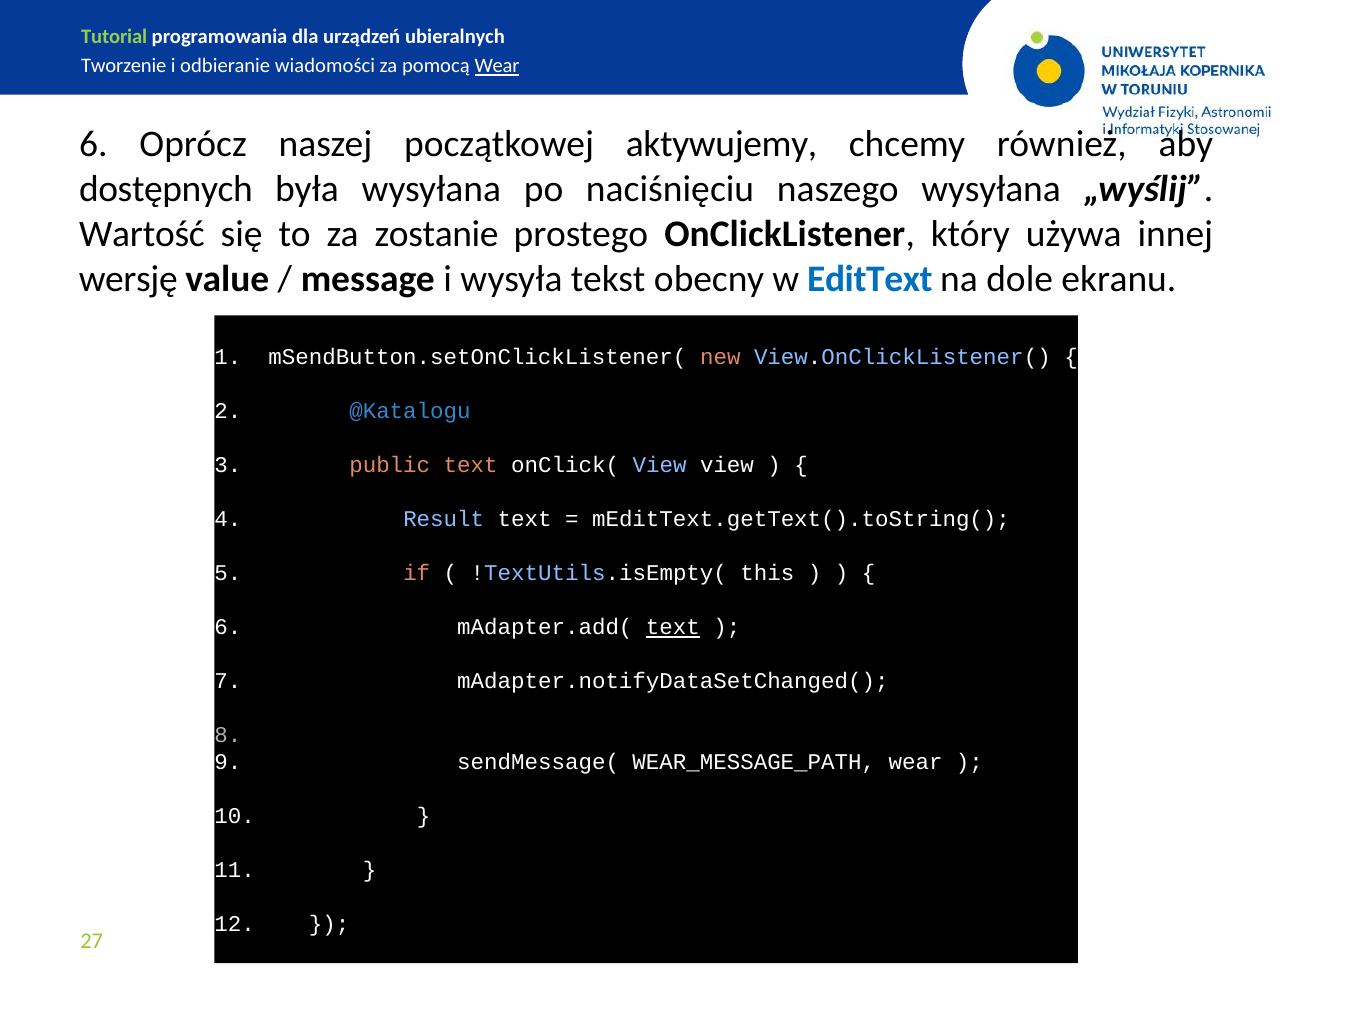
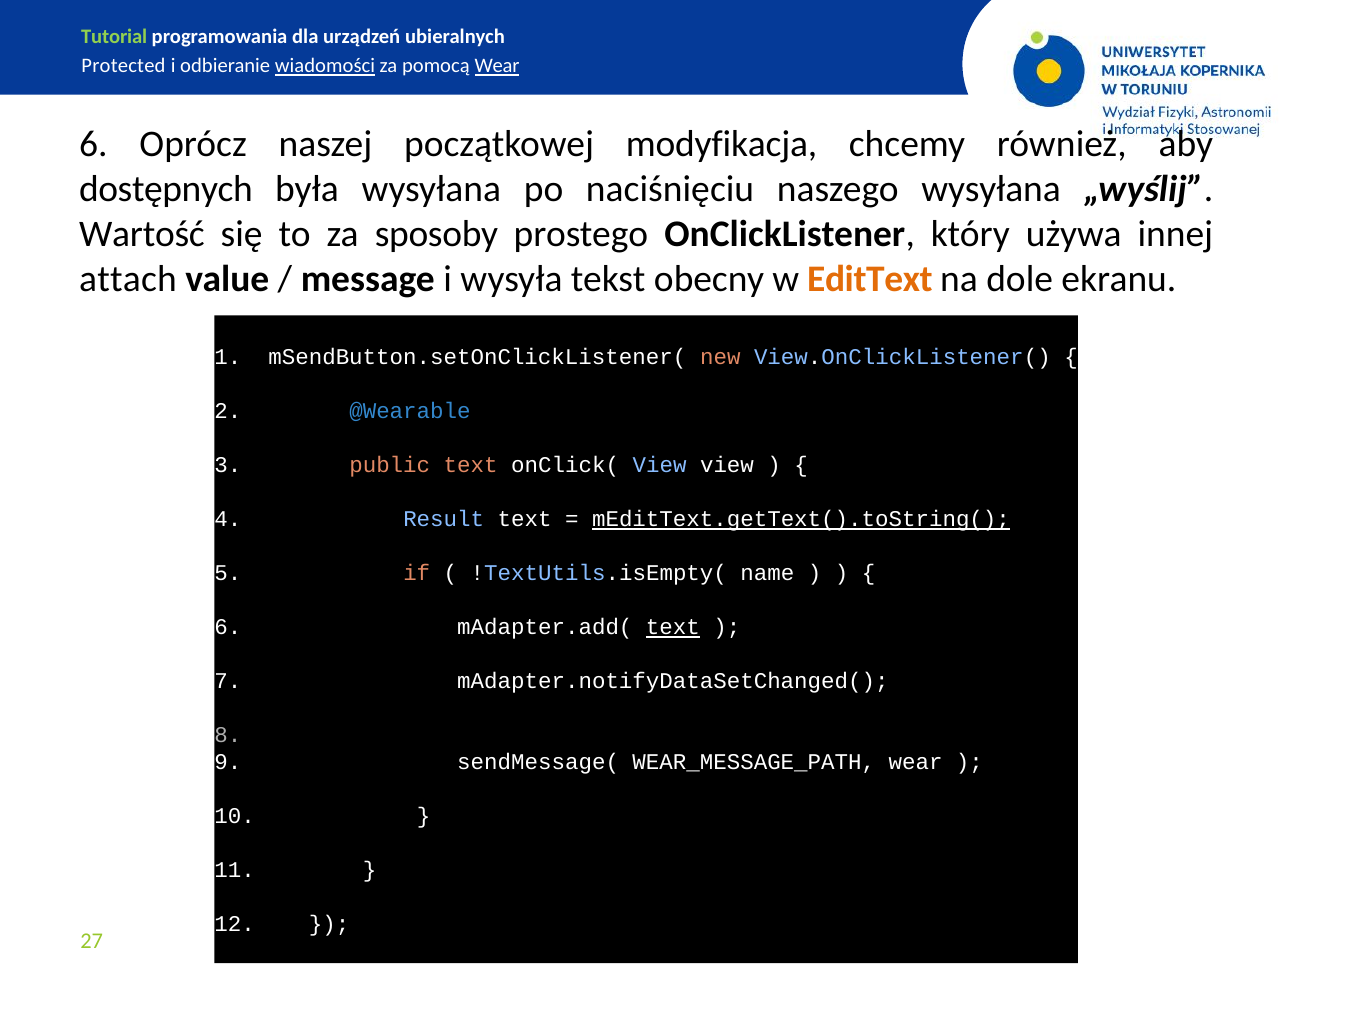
Tworzenie: Tworzenie -> Protected (124, 66)
wiadomości underline: none -> present (325, 66)
aktywujemy: aktywujemy -> modyfikacja (721, 145)
zostanie: zostanie -> sposoby (436, 235)
wersję: wersję -> attach (128, 280)
EditText colour: blue -> orange (870, 280)
@Katalogu: @Katalogu -> @Wearable (410, 411)
mEditText.getText().toString( underline: none -> present (801, 519)
this: this -> name (767, 573)
